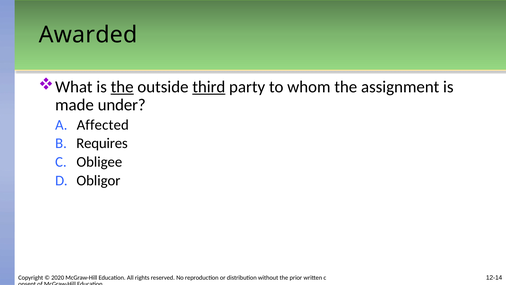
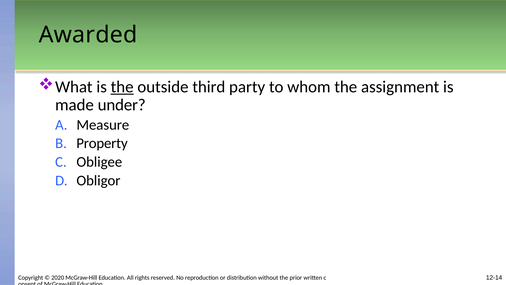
third underline: present -> none (209, 87)
Affected: Affected -> Measure (103, 125)
Requires: Requires -> Property (102, 143)
